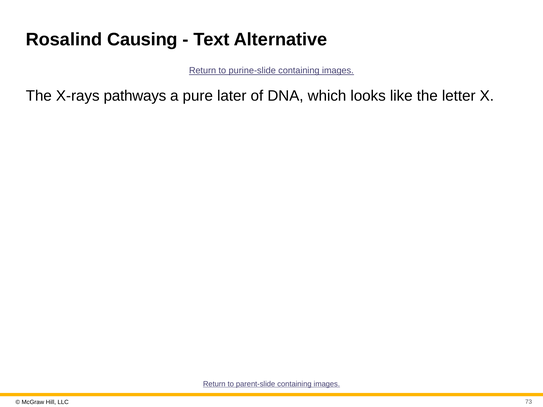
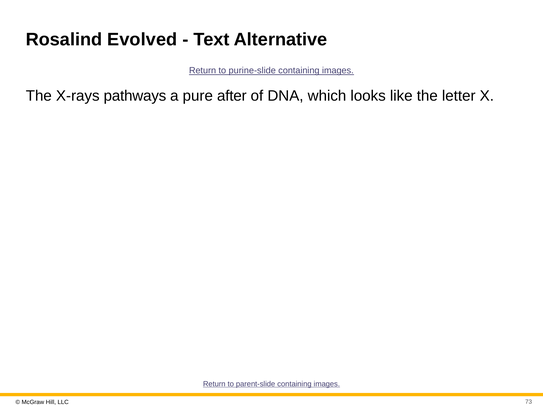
Causing: Causing -> Evolved (142, 40)
later: later -> after (232, 96)
